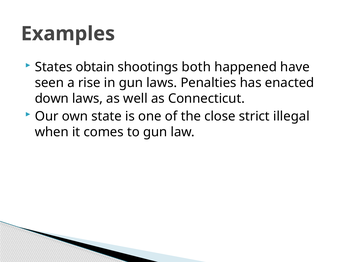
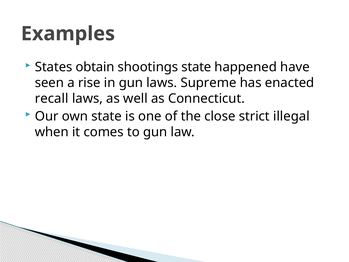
shootings both: both -> state (196, 67)
Penalties: Penalties -> Supreme (209, 83)
down: down -> recall (52, 98)
